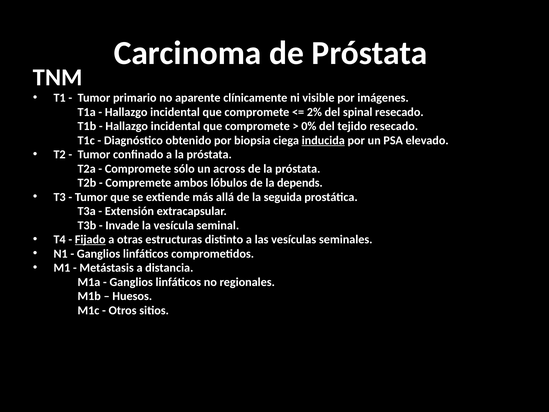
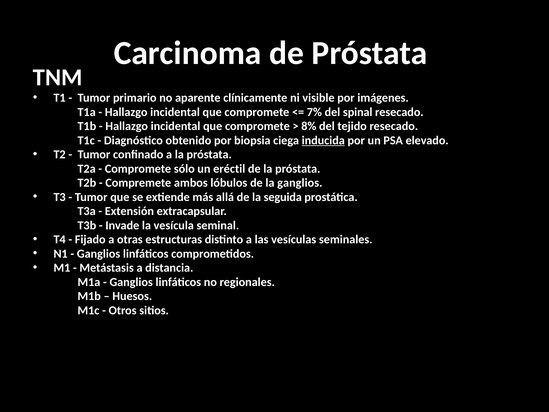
2%: 2% -> 7% (314, 112)
0%: 0% -> 8% (309, 126)
across: across -> eréctil (229, 169)
la depends: depends -> ganglios (300, 183)
Fijado underline: present -> none (90, 239)
